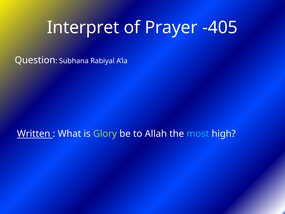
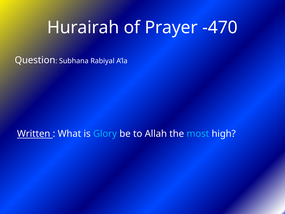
Interpret: Interpret -> Hurairah (83, 28)
-405: -405 -> -470 (220, 28)
Glory colour: light green -> light blue (105, 134)
